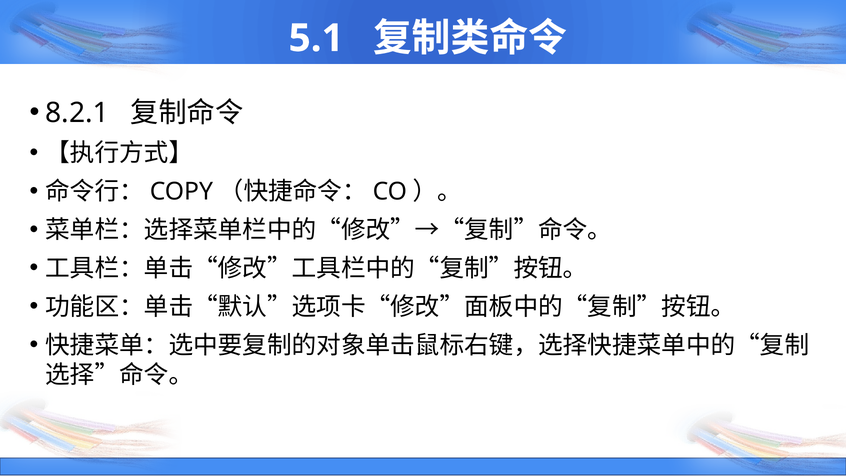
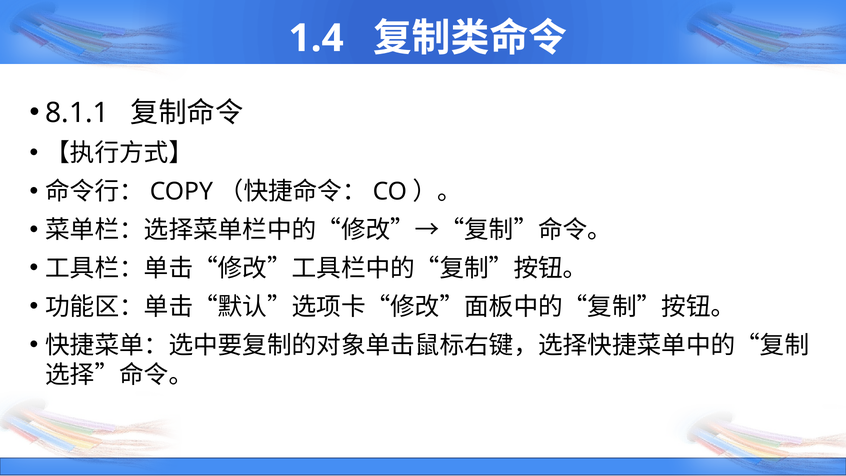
5.1: 5.1 -> 1.4 (316, 38)
8.2.1: 8.2.1 -> 8.1.1 (77, 113)
